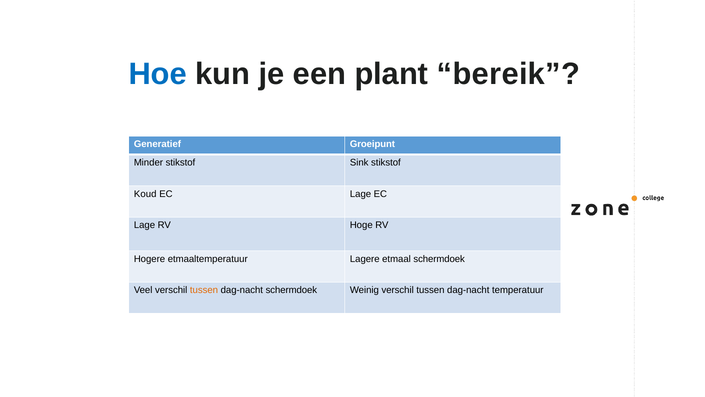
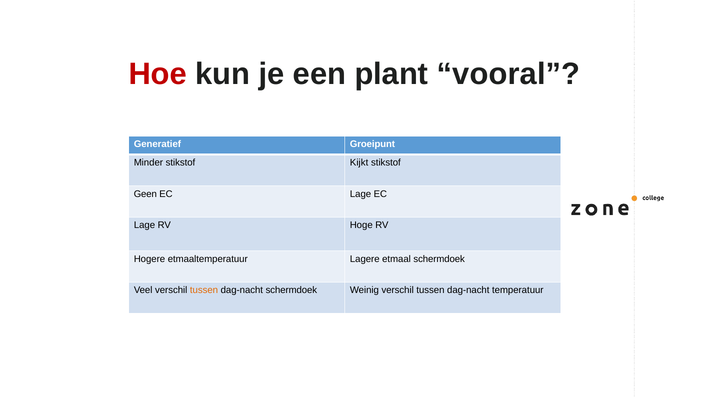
Hoe colour: blue -> red (158, 74)
bereik: bereik -> vooral (508, 74)
Sink: Sink -> Kijkt (359, 163)
Koud: Koud -> Geen (145, 194)
